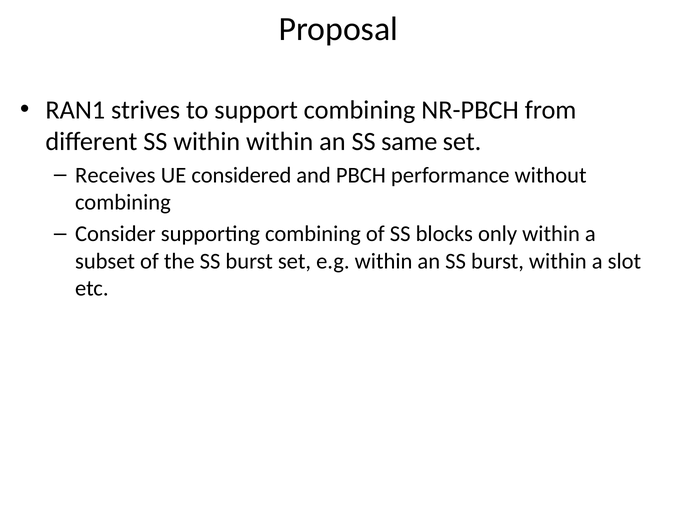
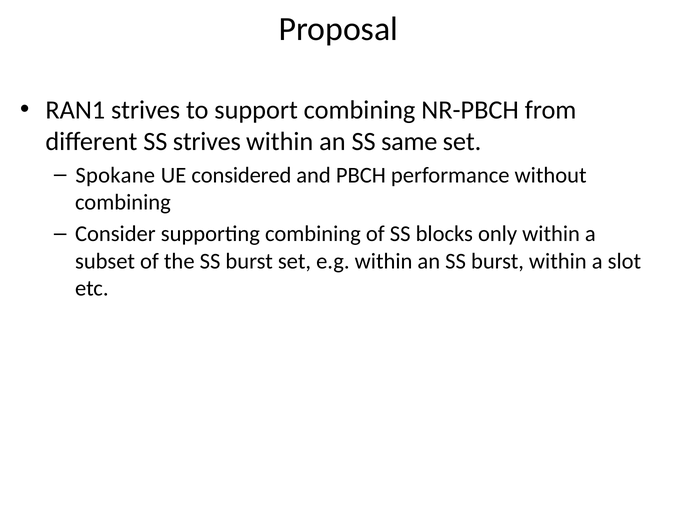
SS within: within -> strives (207, 142)
Receives: Receives -> Spokane (115, 175)
